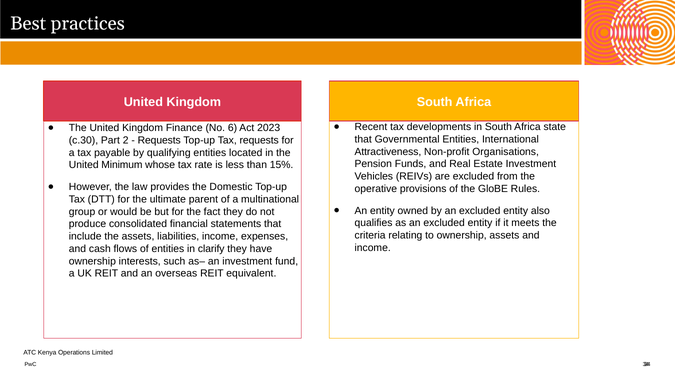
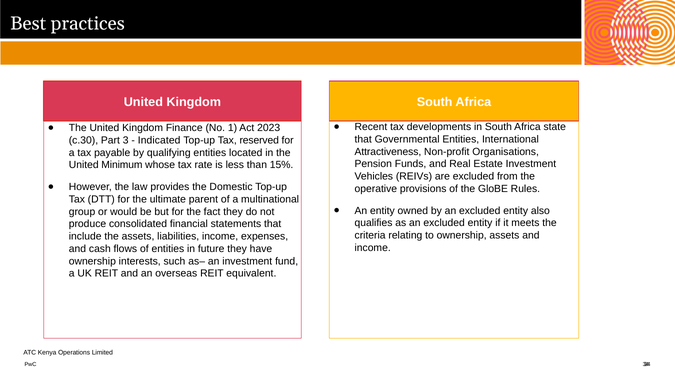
6: 6 -> 1 (232, 128)
2: 2 -> 3 (126, 140)
Requests: Requests -> Indicated (159, 140)
Tax requests: requests -> reserved (259, 140)
clarify: clarify -> future (211, 249)
